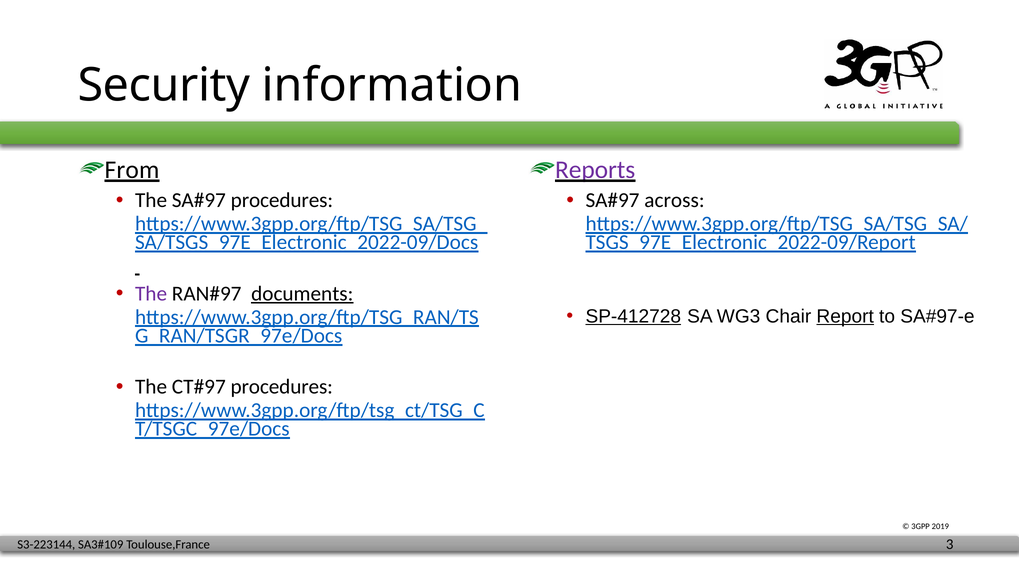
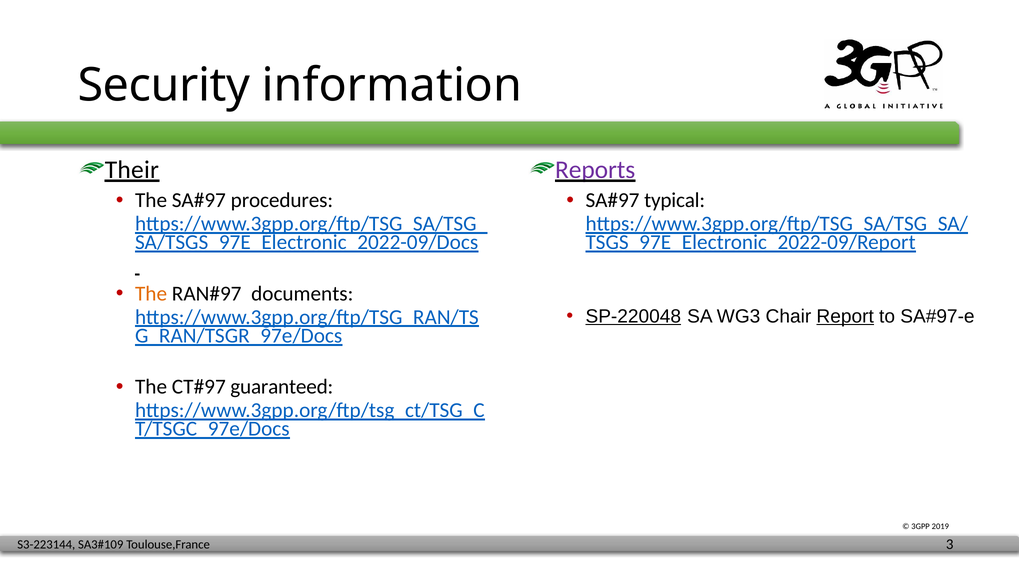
From: From -> Their (132, 170)
across: across -> typical (675, 201)
The colour: purple -> orange (151, 294)
documents underline: present -> none (302, 294)
SP-412728: SP-412728 -> SP-220048 (633, 316)
procedures: procedures -> guaranteed (282, 387)
